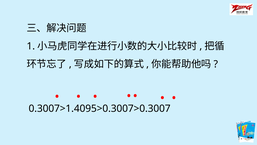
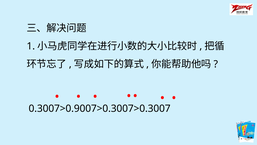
0.3007>1.4095>0.3007>0.3007: 0.3007>1.4095>0.3007>0.3007 -> 0.3007>0.9007>0.3007>0.3007 (100, 108)
